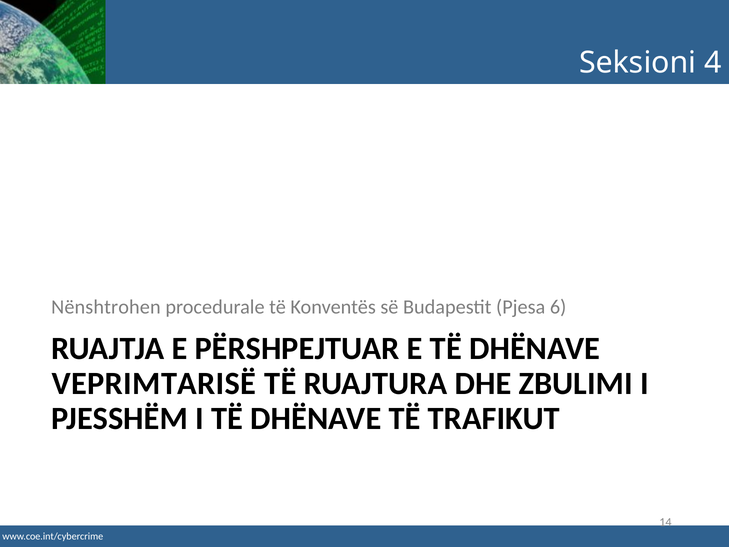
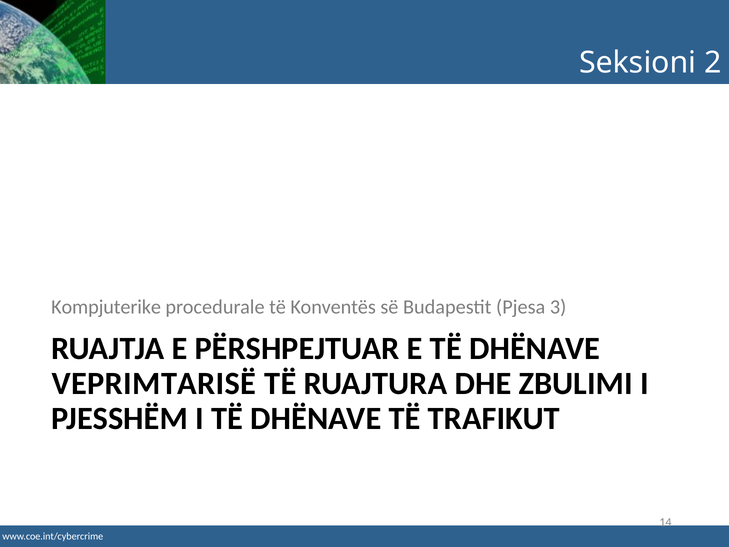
4: 4 -> 2 (713, 63)
Nënshtrohen: Nënshtrohen -> Kompjuterike (106, 307)
6: 6 -> 3 (558, 307)
